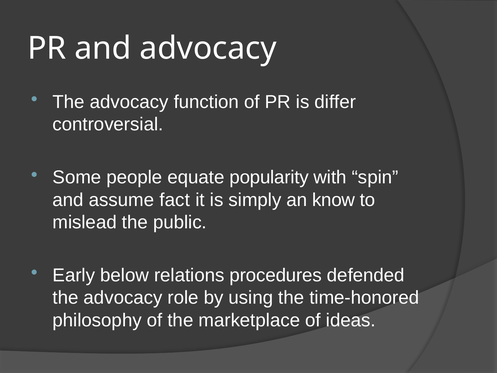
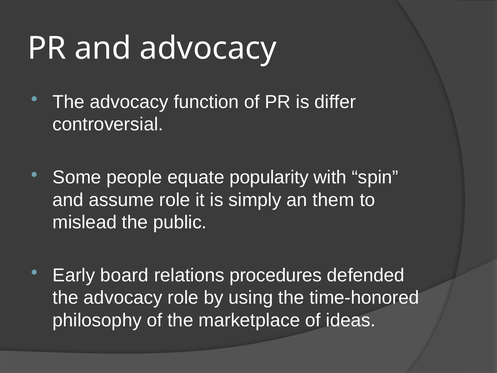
assume fact: fact -> role (175, 200)
know: know -> them (333, 200)
below: below -> board (124, 275)
